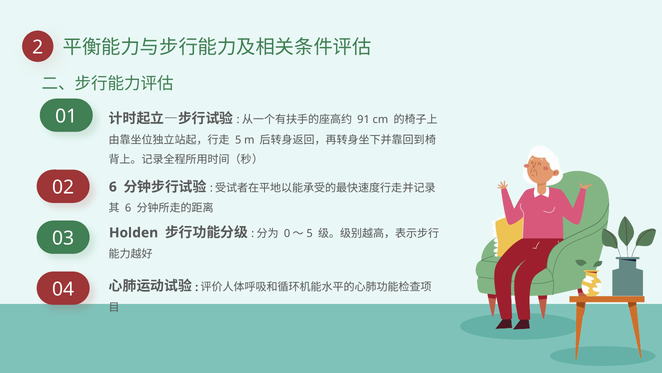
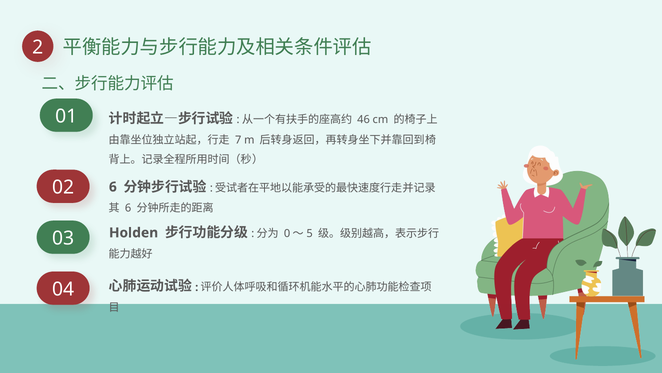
91: 91 -> 46 (364, 119)
5: 5 -> 7 (238, 140)
